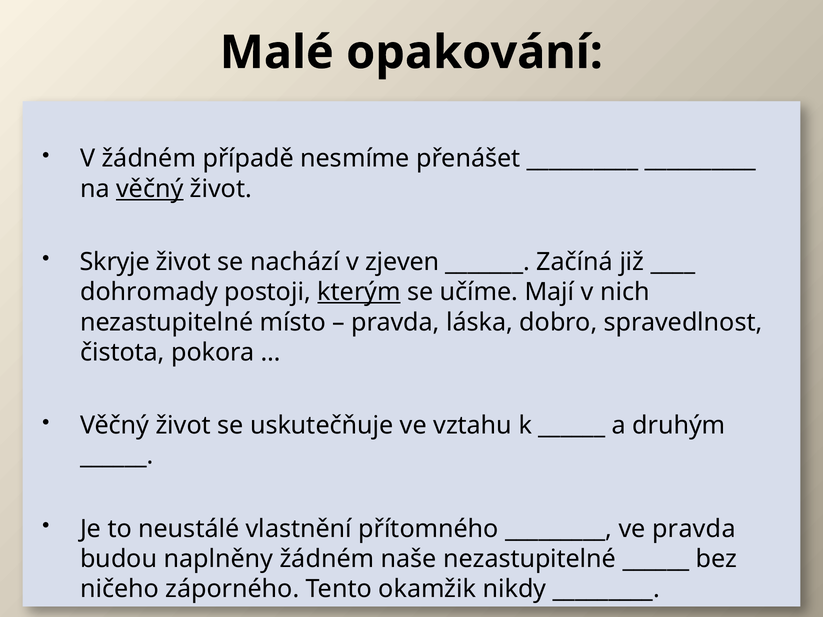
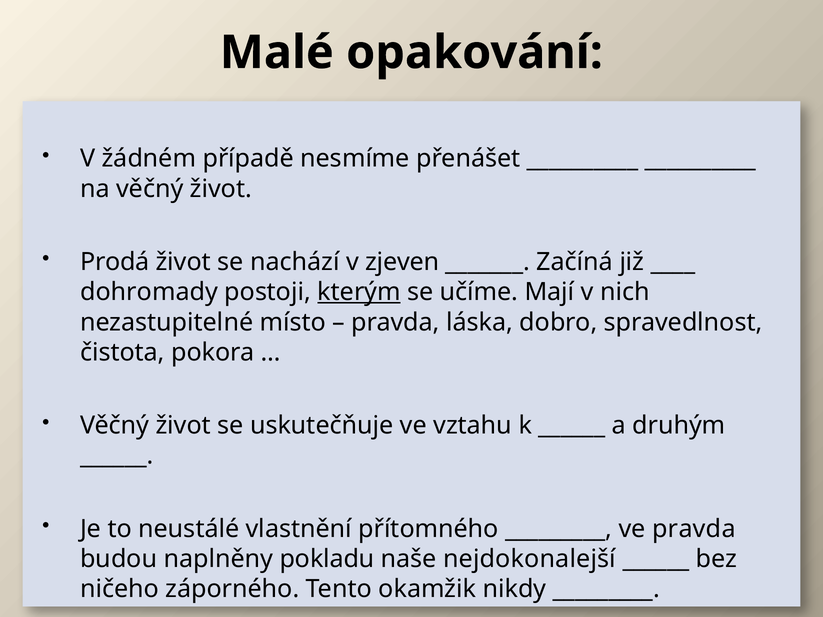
věčný underline: present -> none (150, 189)
Skryje: Skryje -> Prodá (115, 262)
naplněny žádném: žádném -> pokladu (327, 559)
naše nezastupitelné: nezastupitelné -> nejdokonalejší (530, 559)
